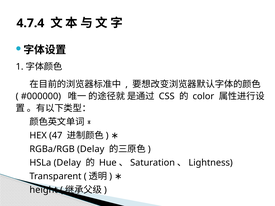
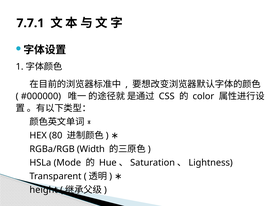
4.7.4: 4.7.4 -> 7.7.1 (30, 23)
47: 47 -> 80 (56, 136)
RGBa/RGB Delay: Delay -> Width (91, 149)
HSLa Delay: Delay -> Mode (67, 163)
